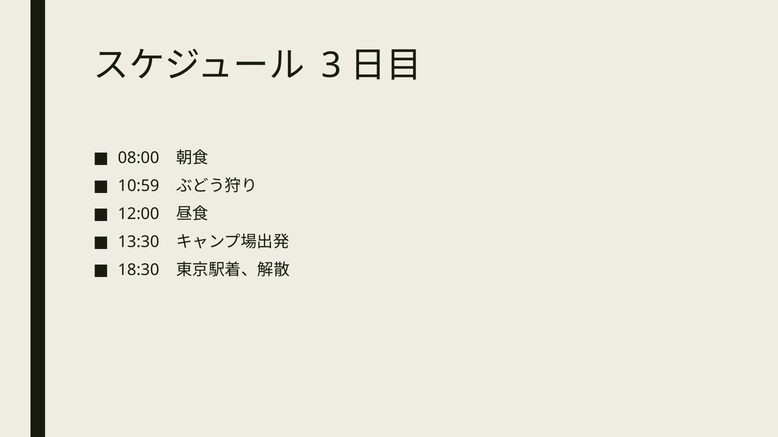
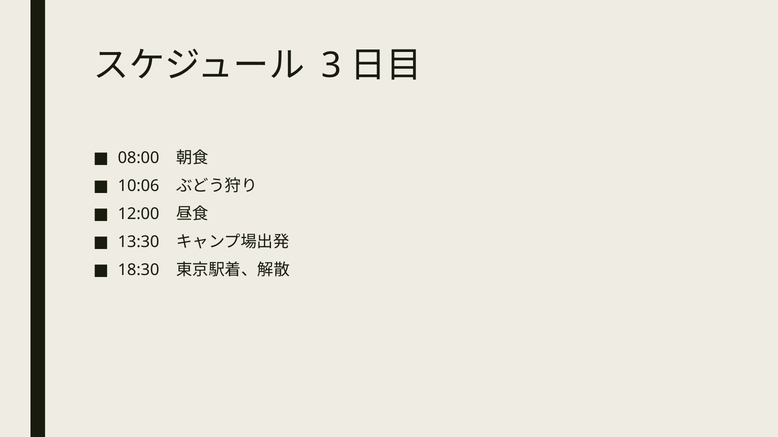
10:59: 10:59 -> 10:06 (139, 186)
